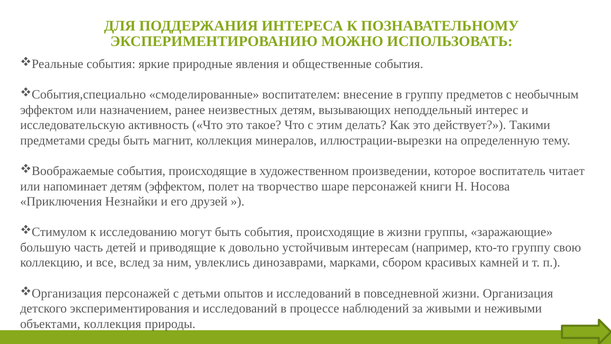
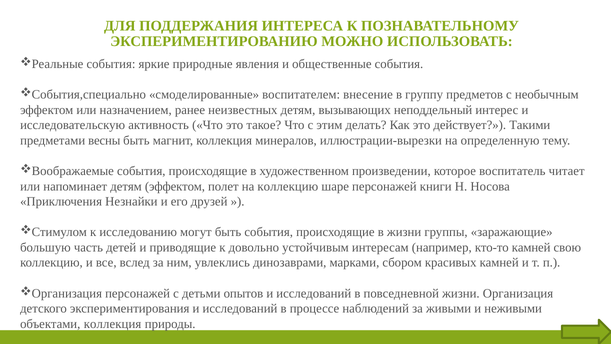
среды: среды -> весны (104, 140)
на творчество: творчество -> коллекцию (288, 186)
кто-то группу: группу -> камней (531, 247)
